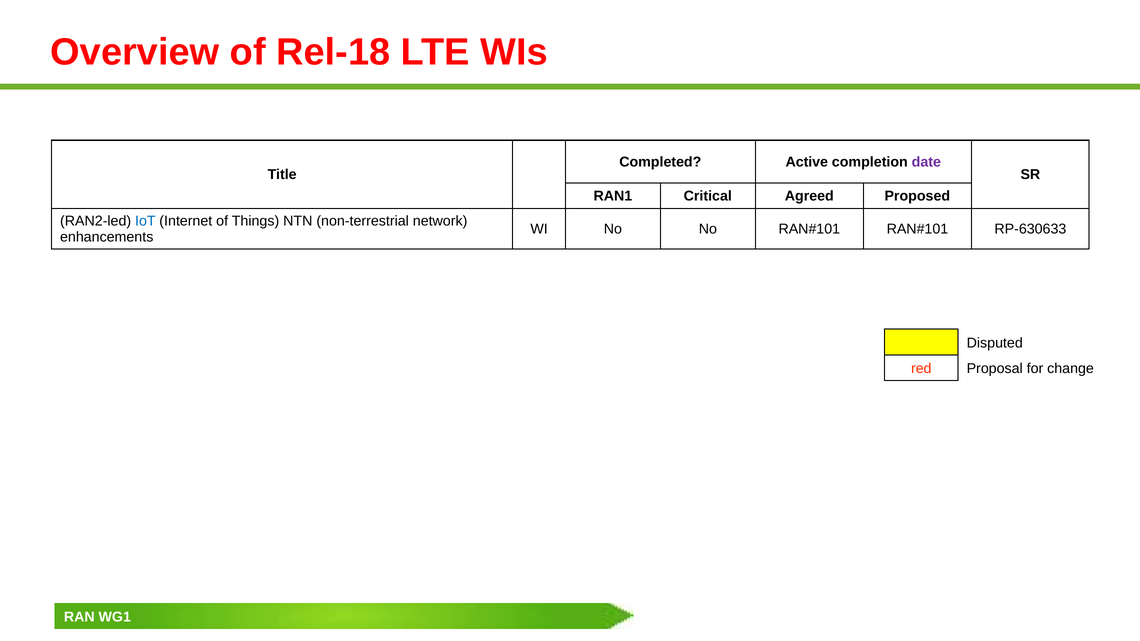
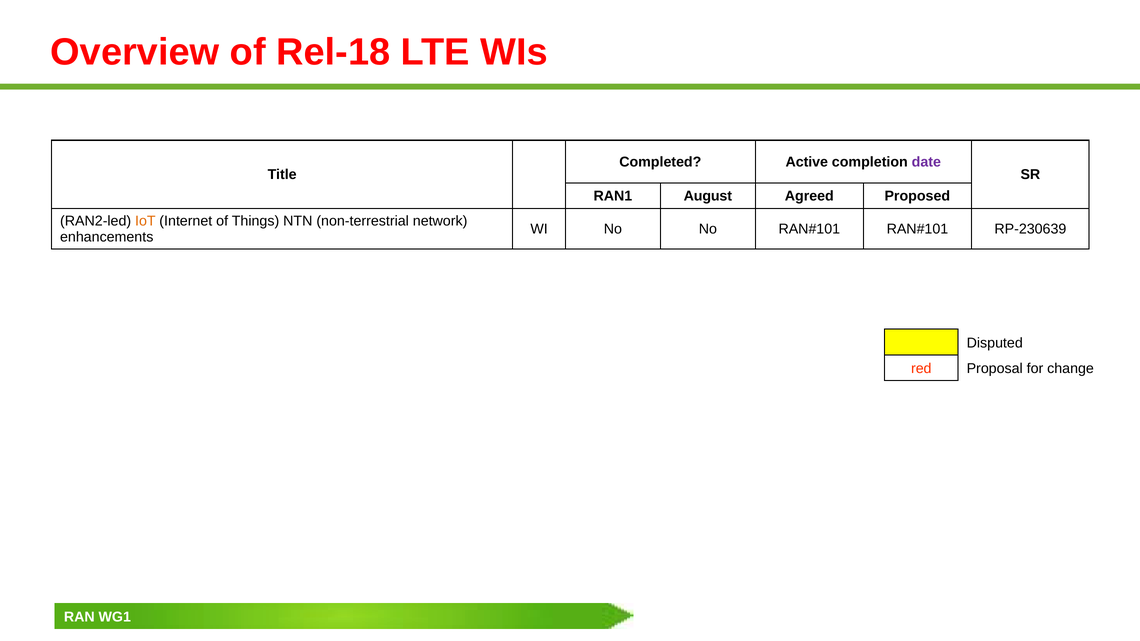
Critical: Critical -> August (708, 196)
IoT colour: blue -> orange (145, 221)
RP-630633: RP-630633 -> RP-230639 (1030, 229)
